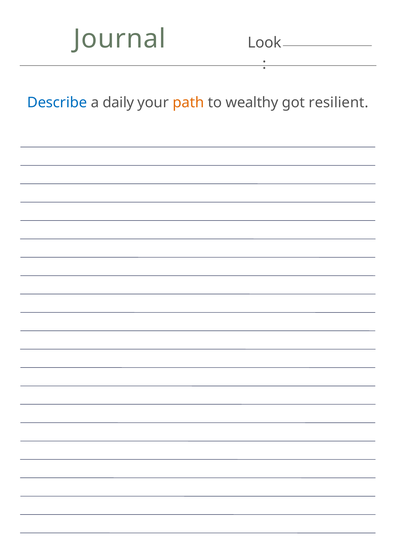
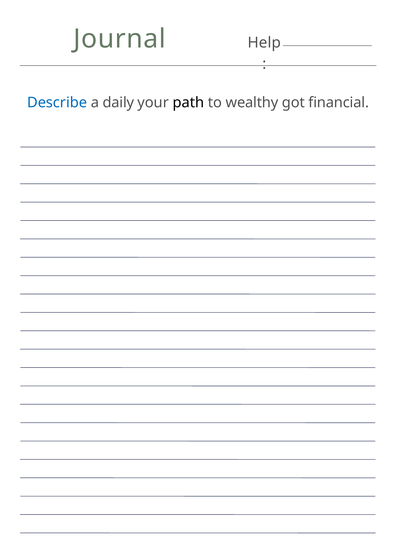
Look: Look -> Help (264, 43)
path colour: orange -> black (188, 103)
resilient: resilient -> financial (339, 103)
